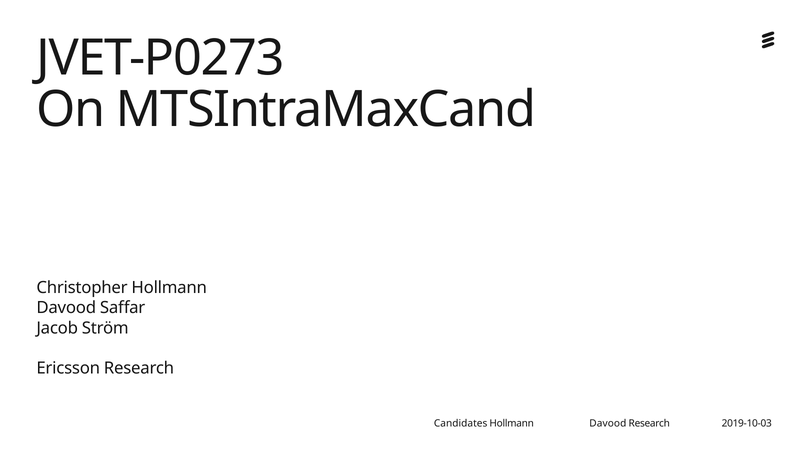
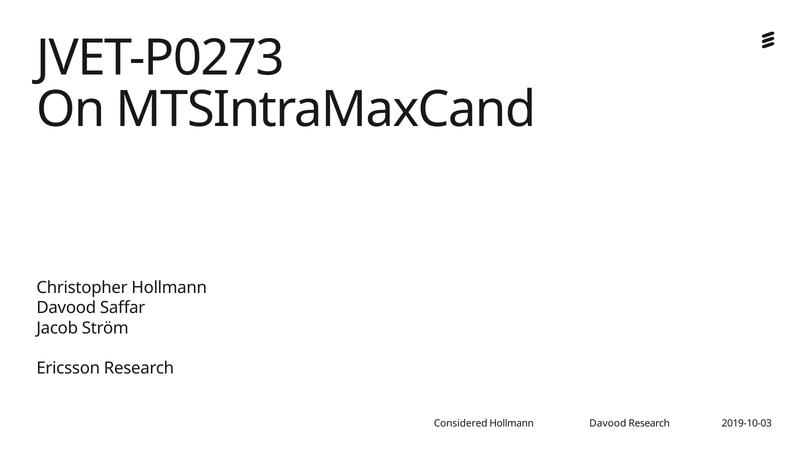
Candidates: Candidates -> Considered (461, 424)
